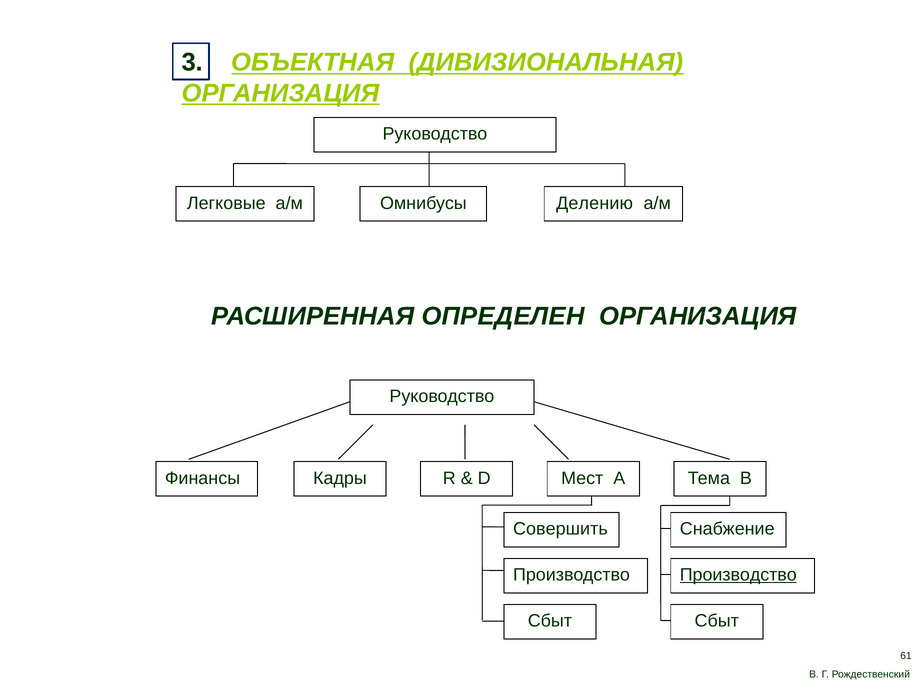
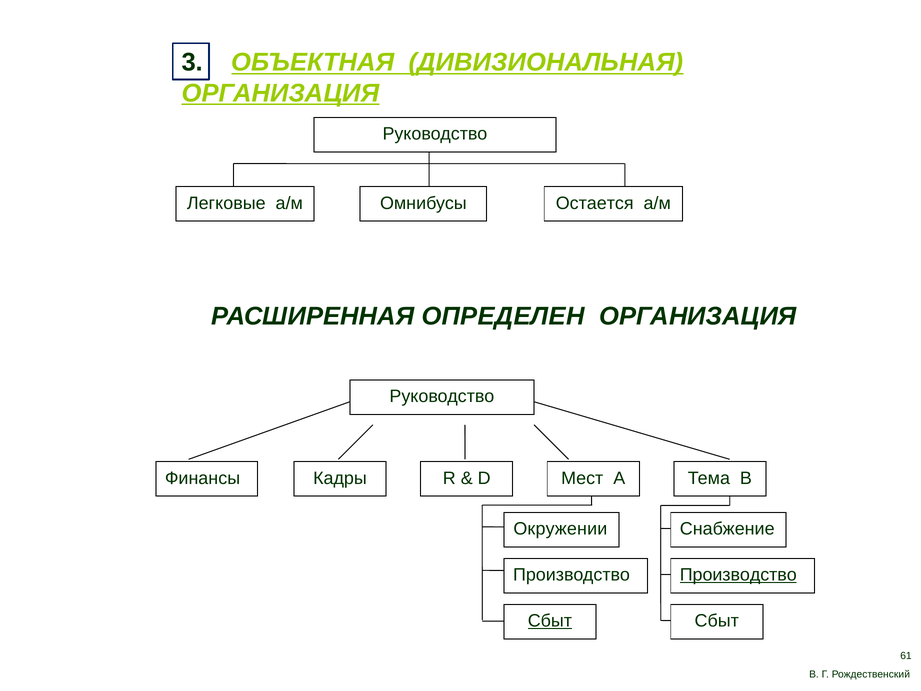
Делению: Делению -> Остается (595, 203)
Совершить: Совершить -> Окружении (560, 529)
Сбыт underline: none -> present (550, 621)
